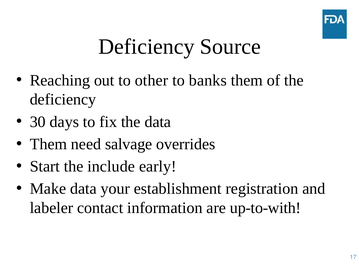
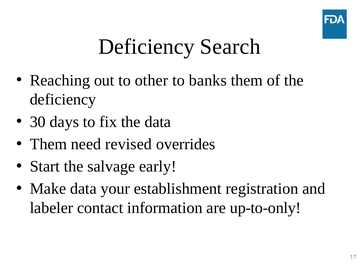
Source: Source -> Search (230, 47)
salvage: salvage -> revised (129, 144)
include: include -> salvage (111, 167)
up-to-with: up-to-with -> up-to-only (265, 208)
